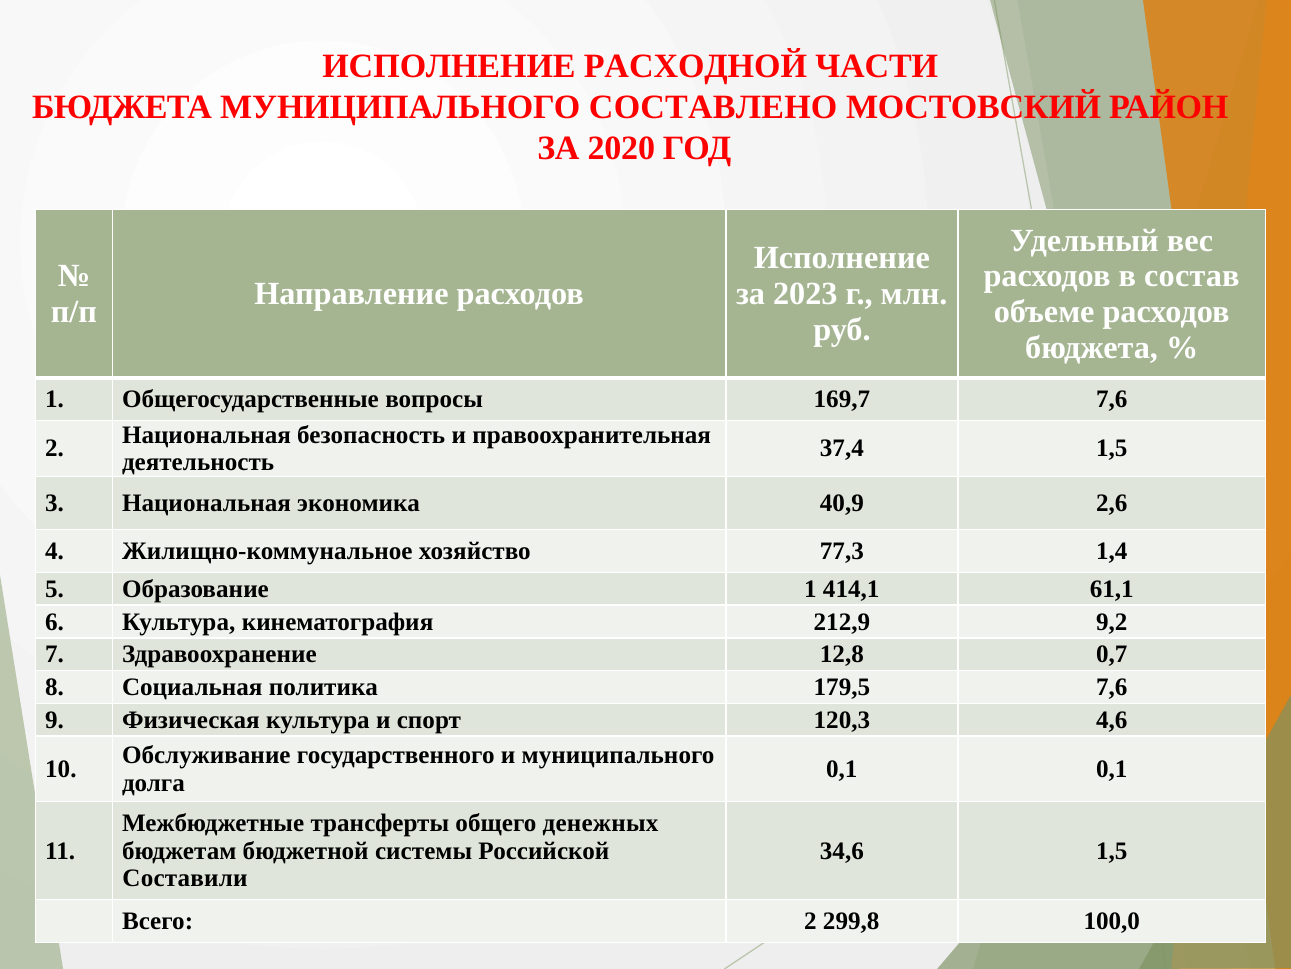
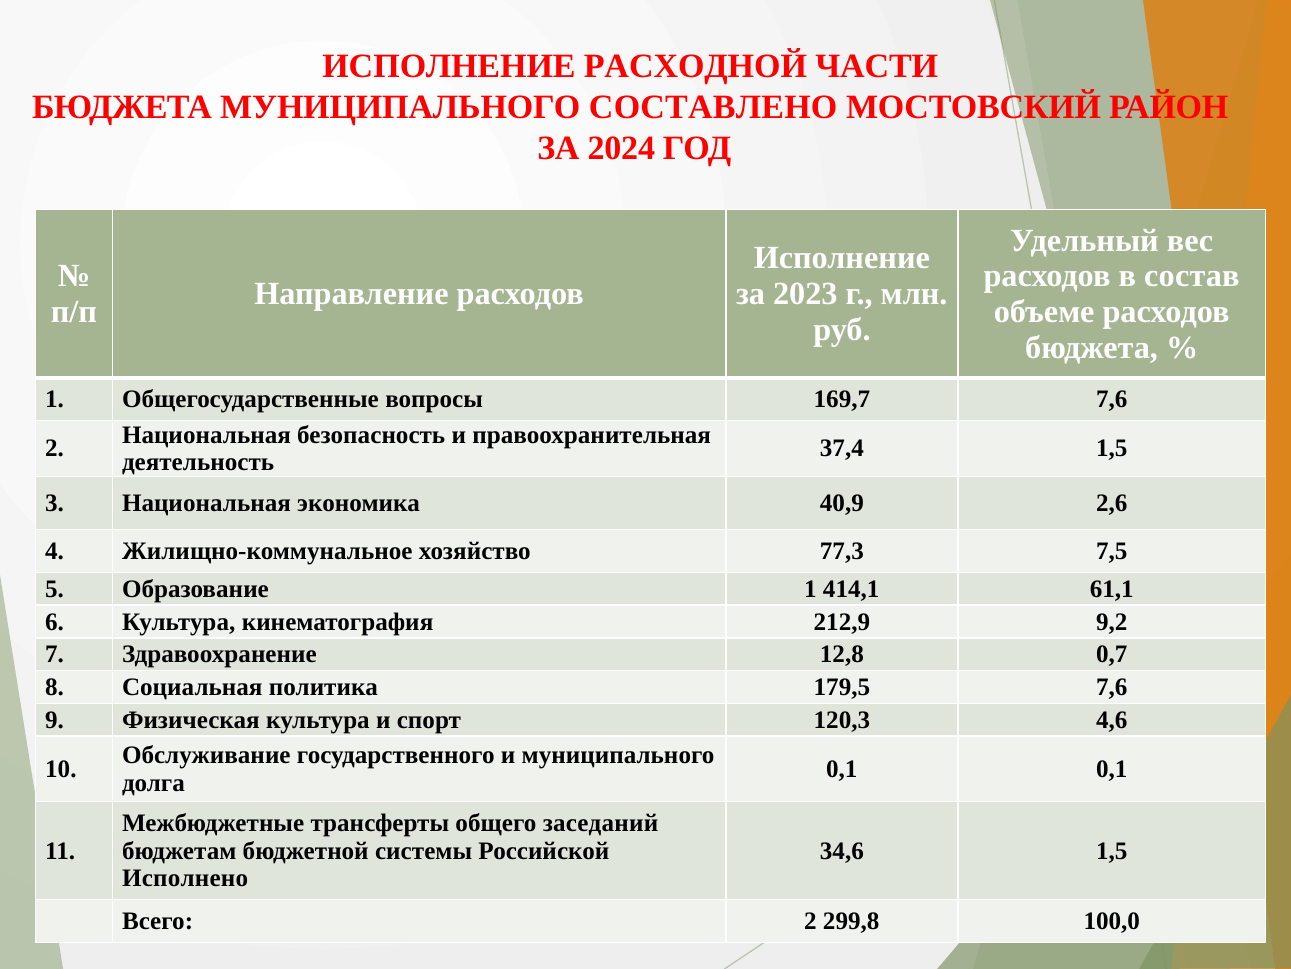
2020: 2020 -> 2024 (621, 148)
1,4: 1,4 -> 7,5 (1112, 551)
денежных: денежных -> заседаний (601, 822)
Составили: Составили -> Исполнено (185, 878)
